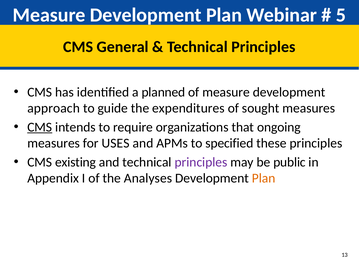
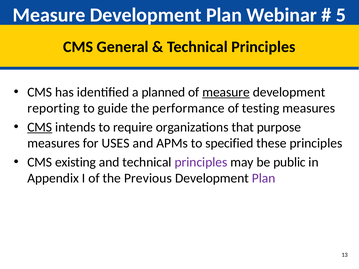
measure underline: none -> present (226, 92)
approach: approach -> reporting (54, 108)
expenditures: expenditures -> performance (188, 108)
sought: sought -> testing (261, 108)
ongoing: ongoing -> purpose (279, 127)
Analyses: Analyses -> Previous (148, 178)
Plan colour: orange -> purple (264, 178)
